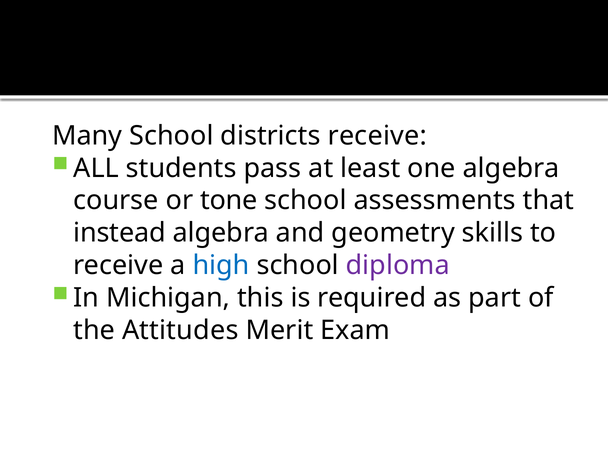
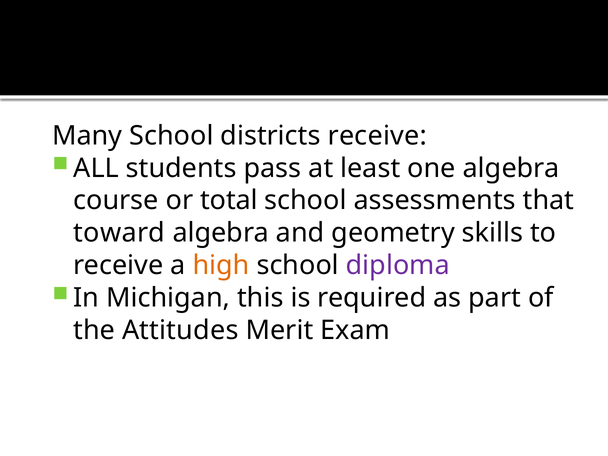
tone: tone -> total (229, 201)
instead: instead -> toward (119, 233)
high colour: blue -> orange (221, 265)
